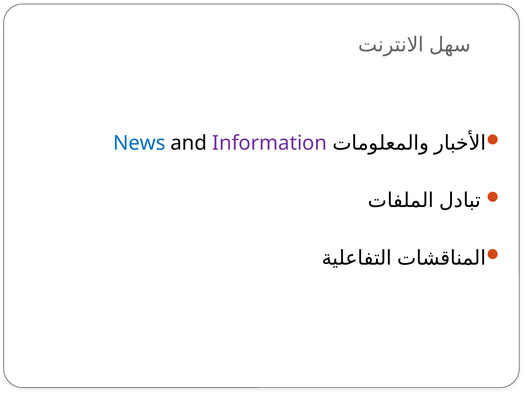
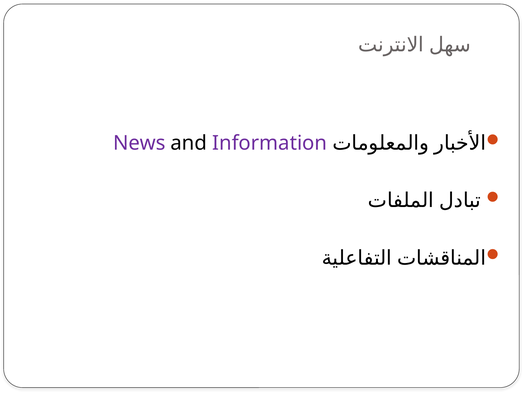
News colour: blue -> purple (139, 143)
